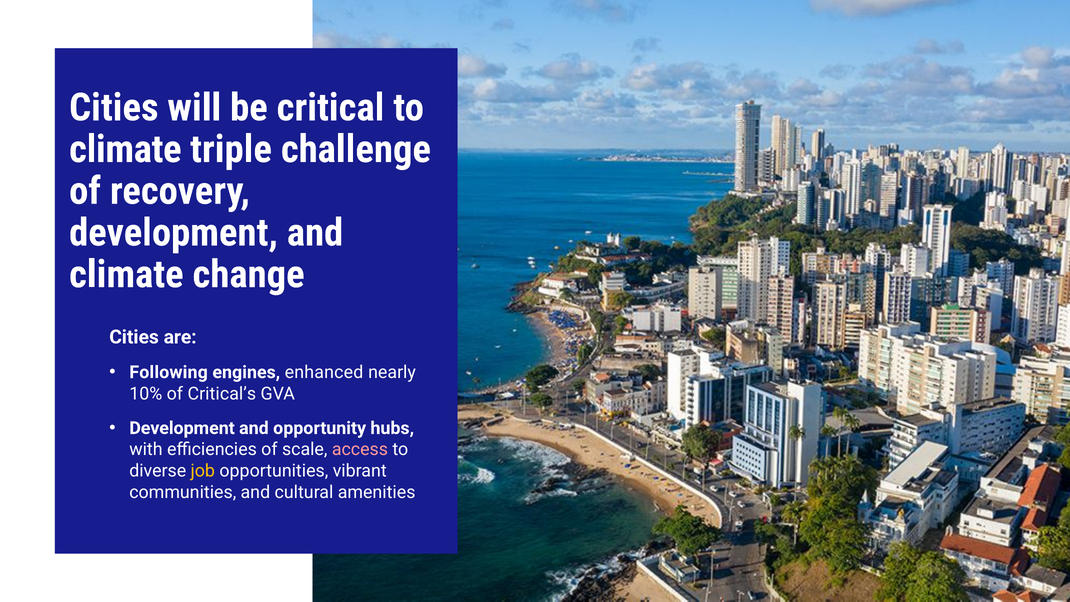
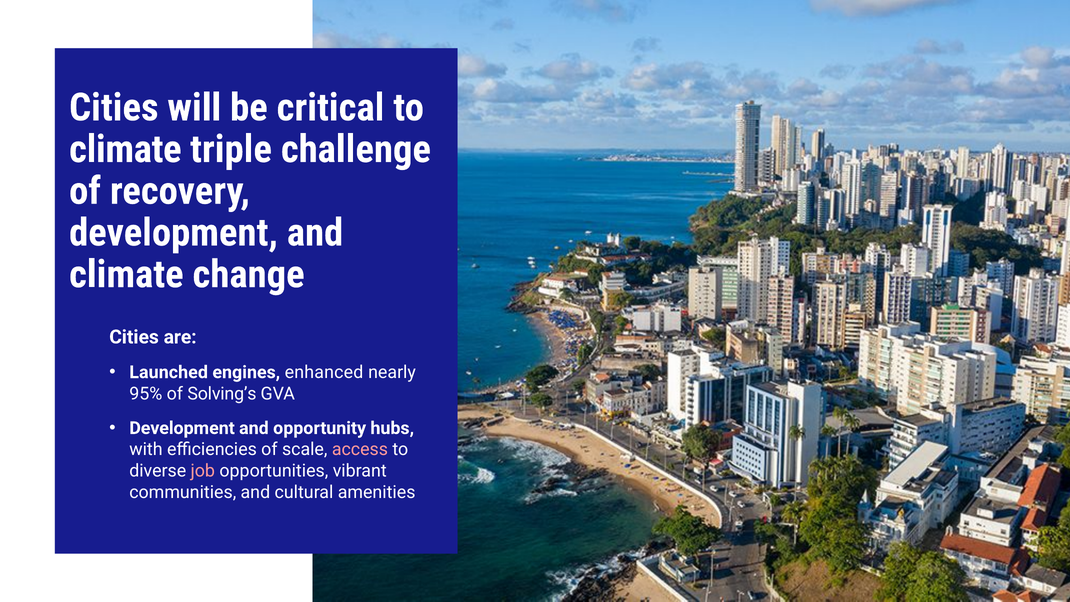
Following: Following -> Launched (169, 372)
10%: 10% -> 95% (146, 394)
Critical’s: Critical’s -> Solving’s (222, 394)
job colour: yellow -> pink (203, 471)
